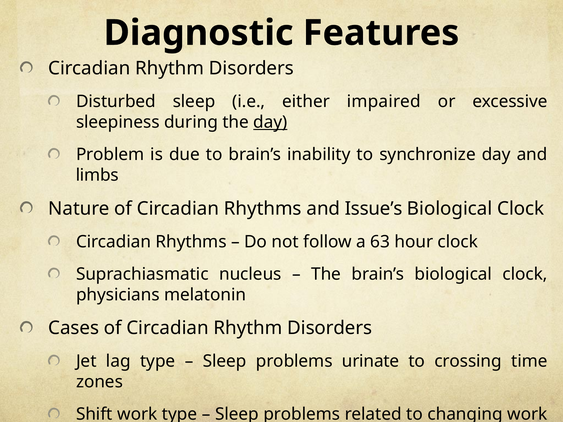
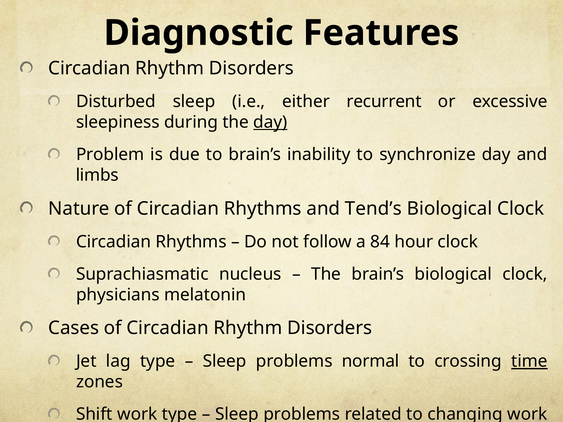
impaired: impaired -> recurrent (384, 102)
Issue’s: Issue’s -> Tend’s (373, 209)
63: 63 -> 84 (380, 242)
urinate: urinate -> normal (371, 361)
time underline: none -> present (529, 361)
